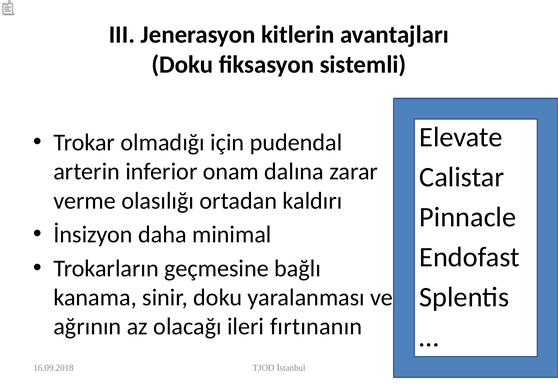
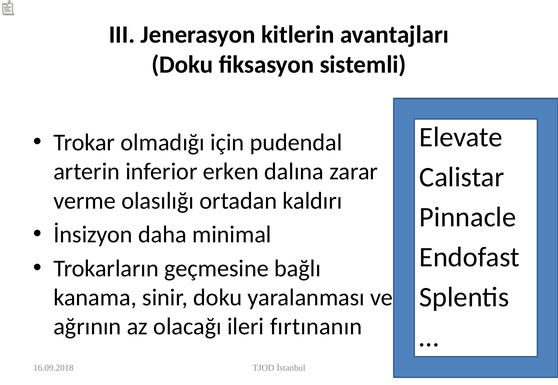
onam: onam -> erken (231, 172)
